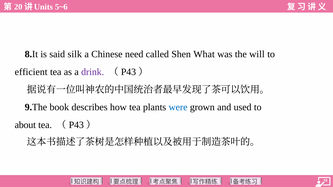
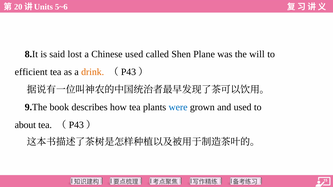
silk: silk -> lost (75, 54)
Chinese need: need -> used (134, 54)
What: What -> Plane (204, 54)
drink colour: purple -> orange (93, 72)
